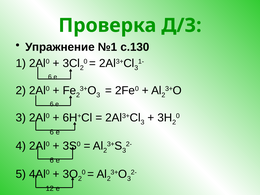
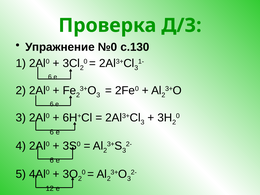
№1: №1 -> №0 (108, 47)
